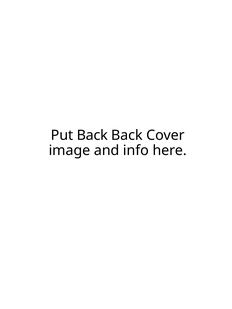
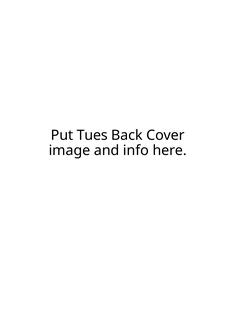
Put Back: Back -> Tues (92, 135)
